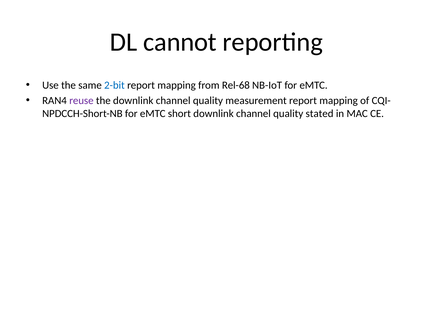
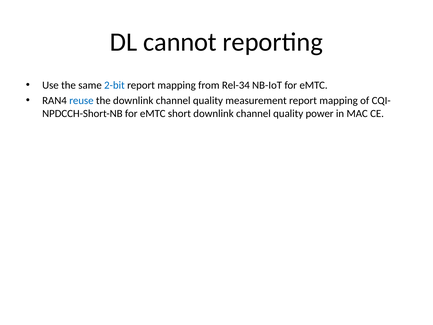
Rel-68: Rel-68 -> Rel-34 (236, 85)
reuse colour: purple -> blue (81, 100)
stated: stated -> power (320, 113)
